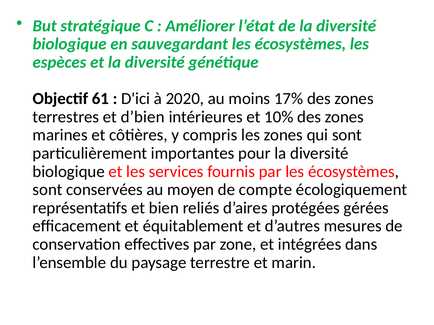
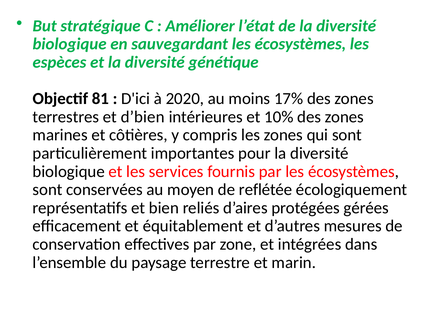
61: 61 -> 81 (100, 99)
compte: compte -> reflétée (266, 190)
